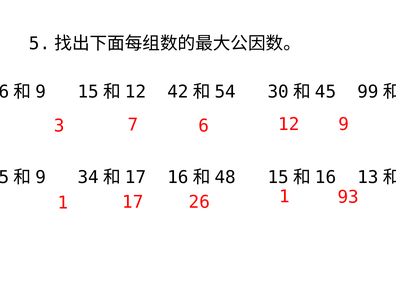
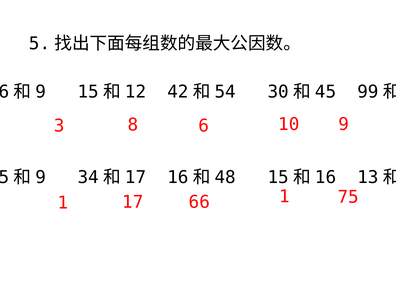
7: 7 -> 8 (133, 125)
12: 12 -> 10 (289, 124)
26: 26 -> 66 (199, 202)
93: 93 -> 75 (348, 197)
